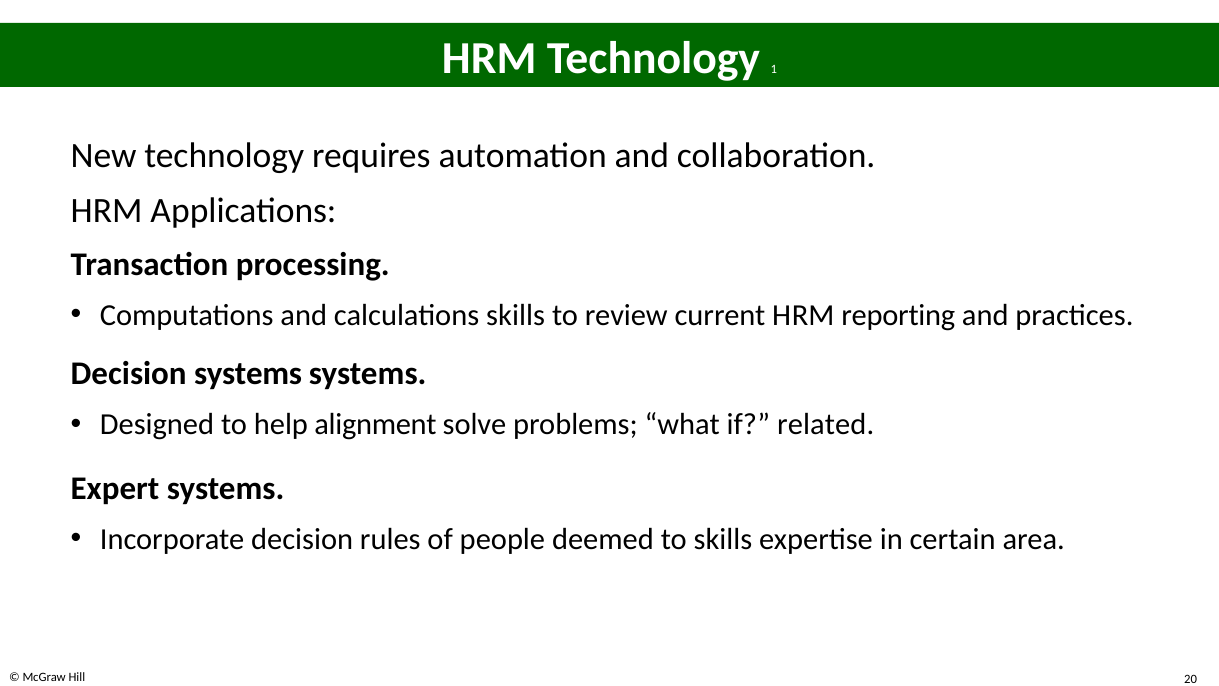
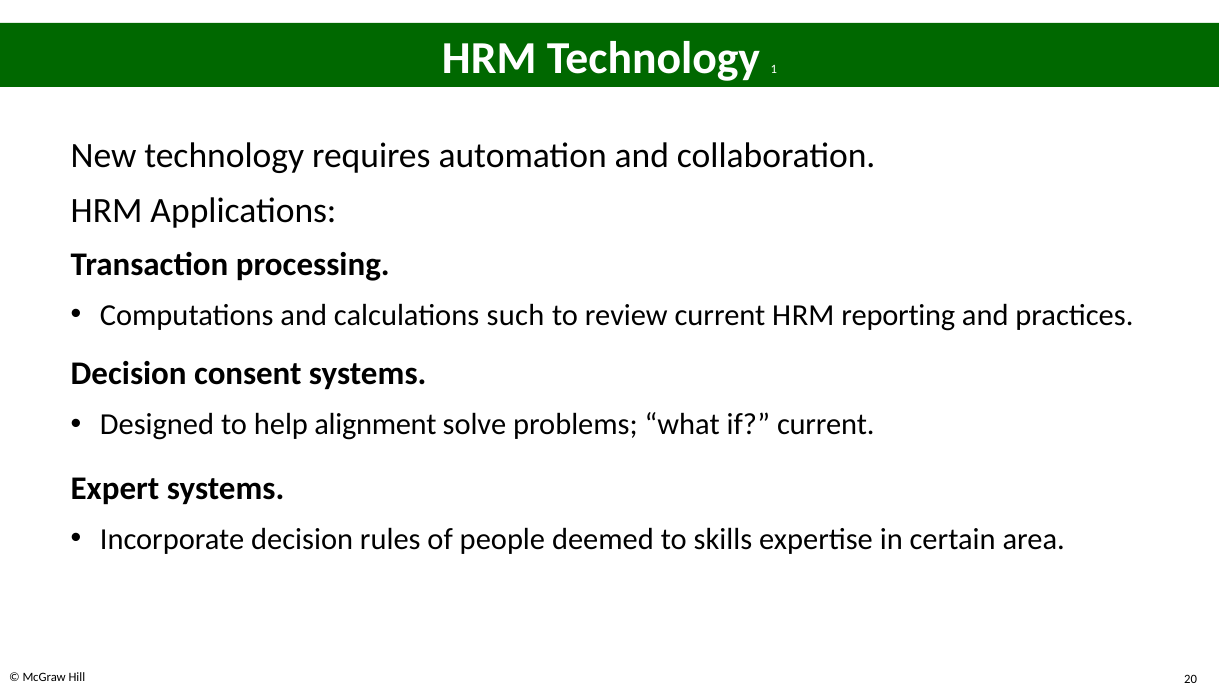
calculations skills: skills -> such (516, 315)
Decision systems: systems -> consent (248, 374)
if related: related -> current (826, 424)
